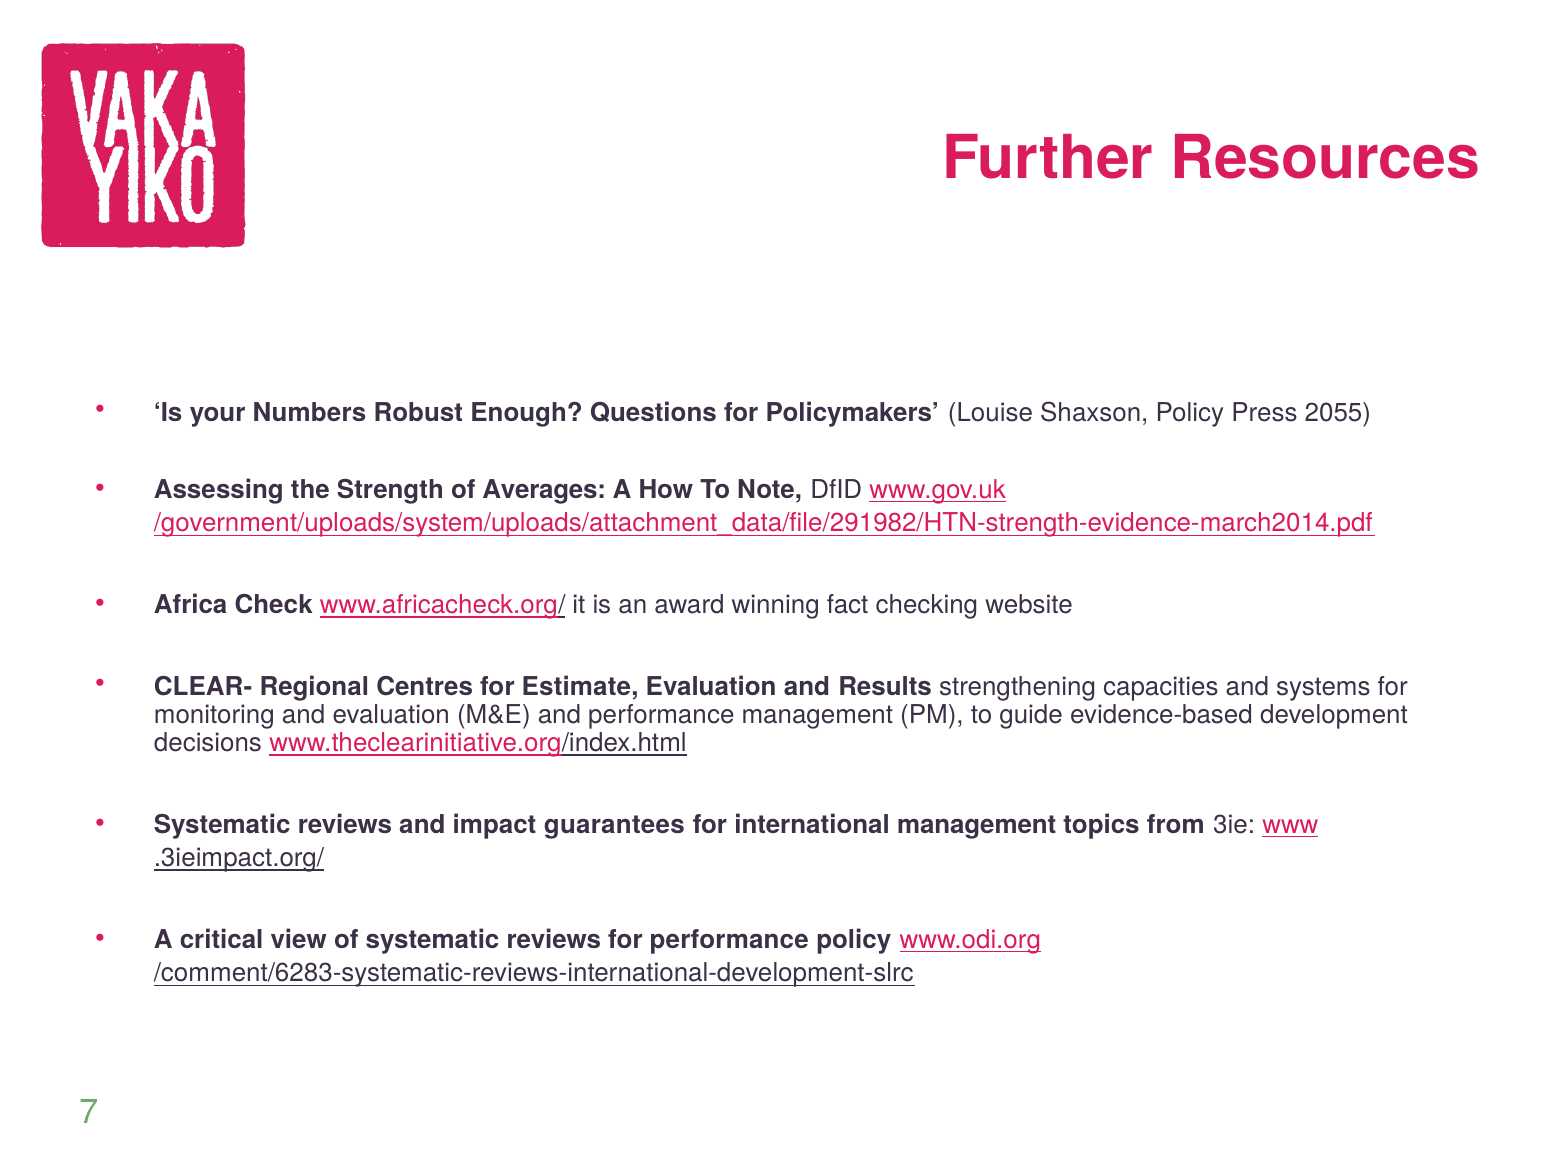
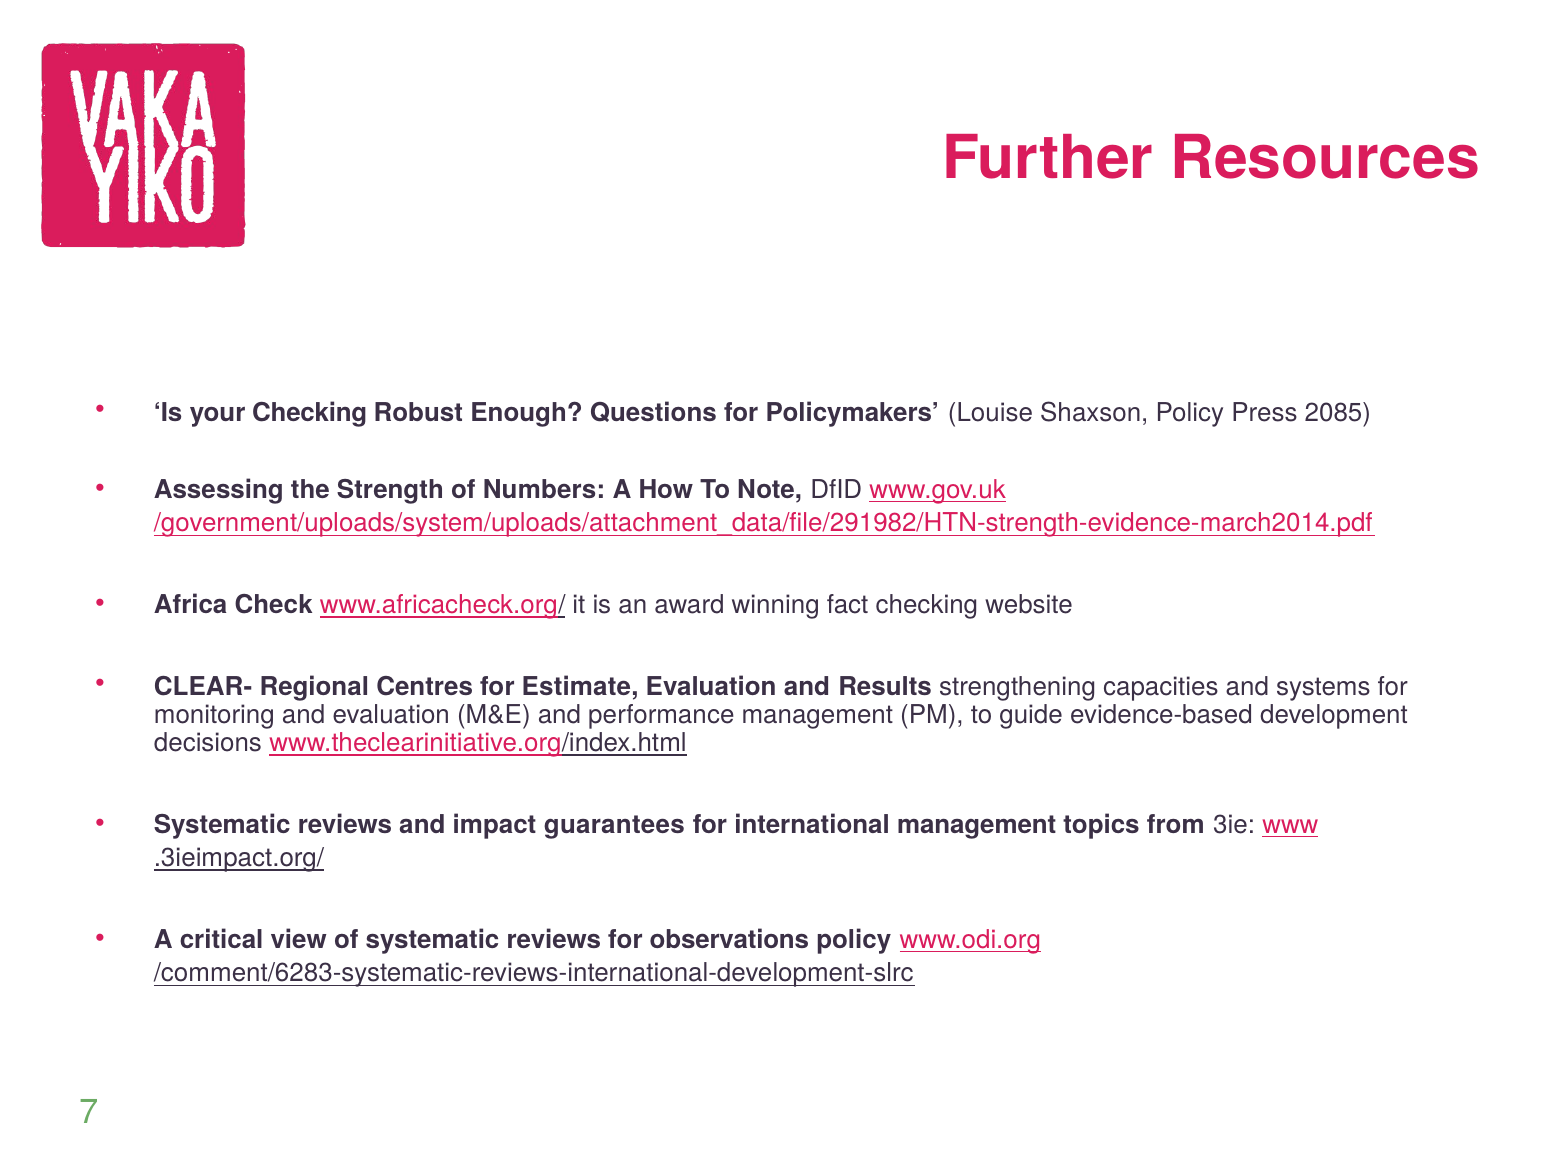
your Numbers: Numbers -> Checking (310, 413)
2055: 2055 -> 2085 (1338, 413)
Averages: Averages -> Numbers (544, 490)
for performance: performance -> observations (729, 940)
